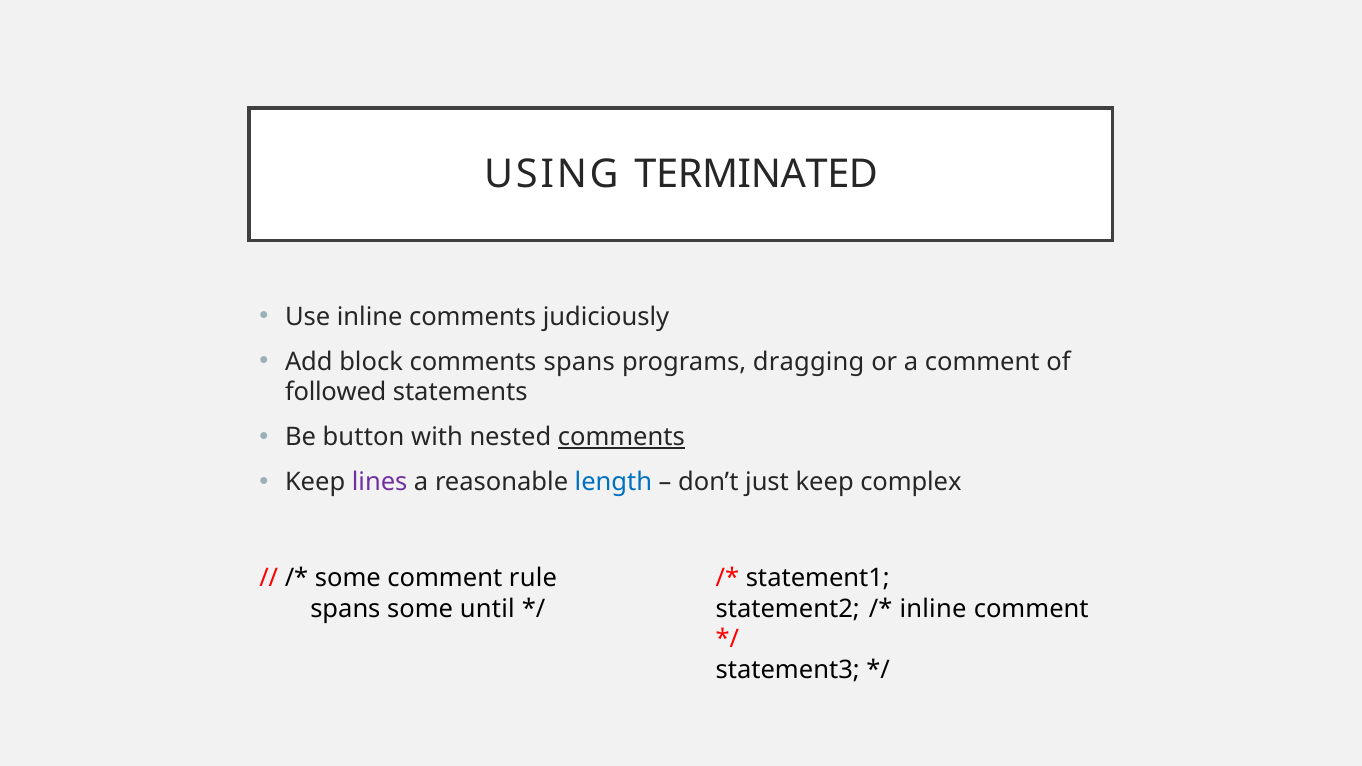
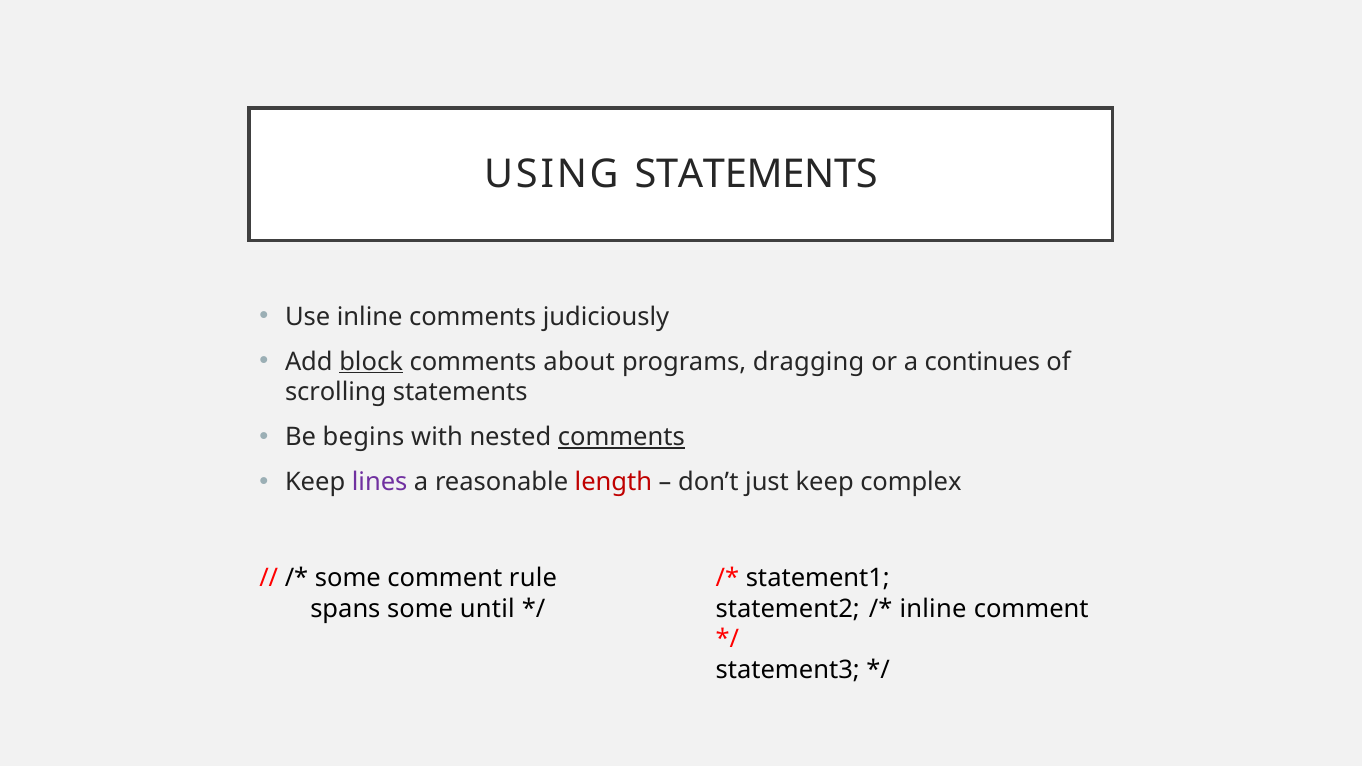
USING TERMINATED: TERMINATED -> STATEMENTS (756, 174)
block underline: none -> present (371, 362)
comments spans: spans -> about (579, 362)
a comment: comment -> continues (982, 362)
followed: followed -> scrolling (336, 392)
button: button -> begins (364, 437)
length colour: blue -> red (613, 482)
